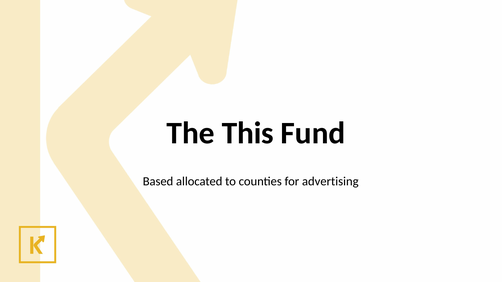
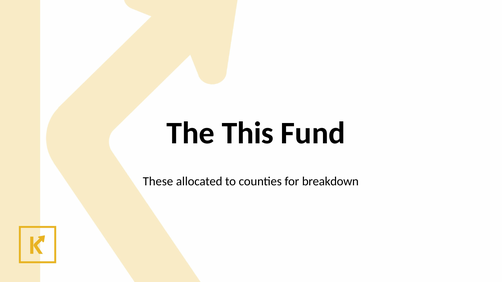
Based: Based -> These (158, 181)
advertising: advertising -> breakdown (330, 181)
